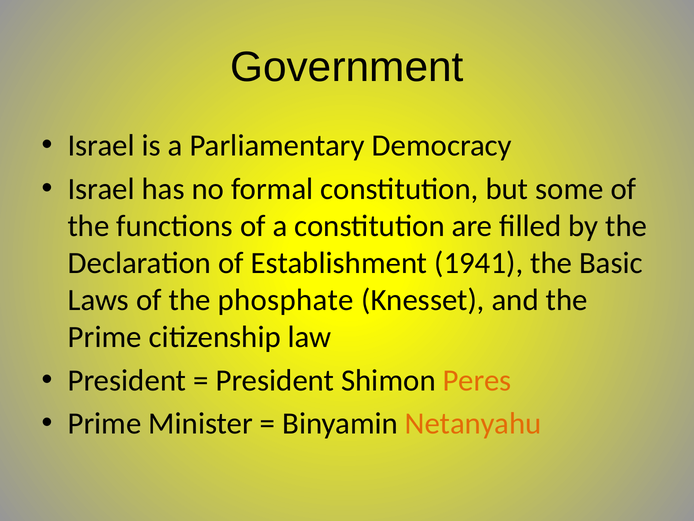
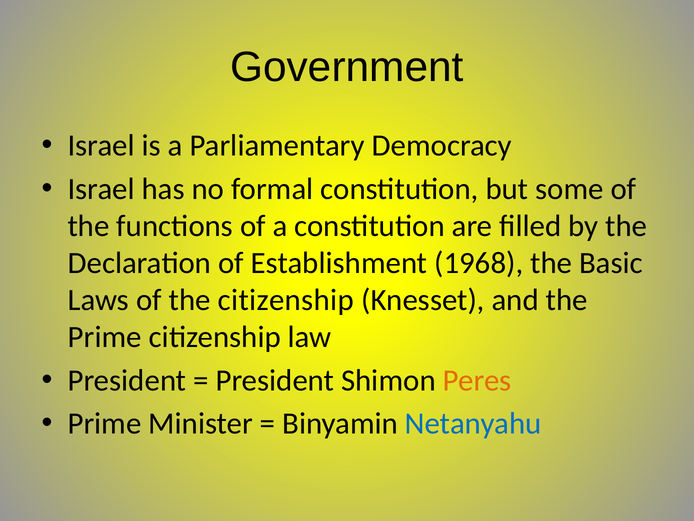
1941: 1941 -> 1968 (479, 263)
the phosphate: phosphate -> citizenship (286, 300)
Netanyahu colour: orange -> blue (473, 423)
